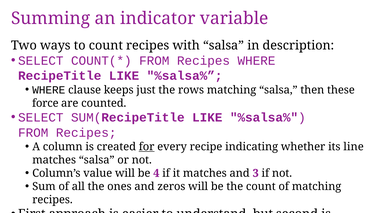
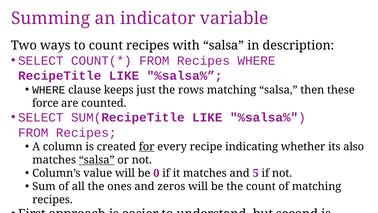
line: line -> also (354, 146)
salsa underline: none -> present (97, 160)
4: 4 -> 0 (156, 173)
3: 3 -> 5 (256, 173)
